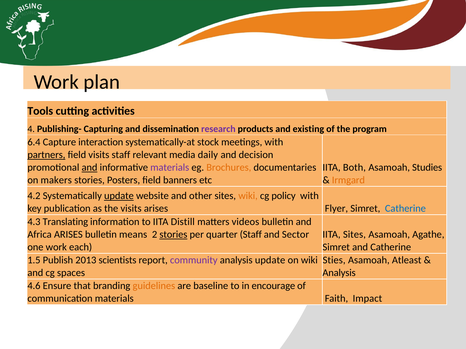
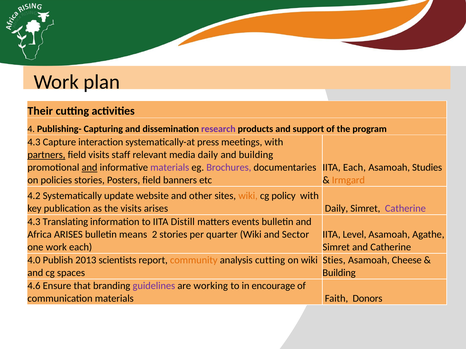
Tools: Tools -> Their (40, 111)
existing: existing -> support (308, 129)
6.4: 6.4 -> 4.3 (34, 142)
stock: stock -> press (208, 142)
and decision: decision -> building (256, 155)
Brochures colour: orange -> purple (229, 168)
IITA Both: Both -> Each (354, 168)
makers: makers -> policies (56, 180)
update underline: present -> none (119, 196)
arises Flyer: Flyer -> Daily (337, 209)
Catherine colour: blue -> purple (405, 209)
videos: videos -> events (246, 222)
stories underline: present -> none (173, 235)
quarter Staff: Staff -> Wiki (251, 235)
IITA Sites: Sites -> Level (355, 235)
1.5: 1.5 -> 4.0 (34, 260)
community colour: purple -> orange (194, 260)
analysis update: update -> cutting (270, 260)
Atleast: Atleast -> Cheese (407, 260)
Analysis: Analysis -> Building (339, 273)
guidelines colour: orange -> purple (154, 286)
baseline: baseline -> working (211, 286)
Impact: Impact -> Donors (368, 299)
